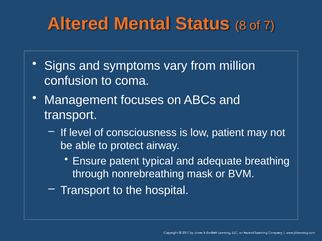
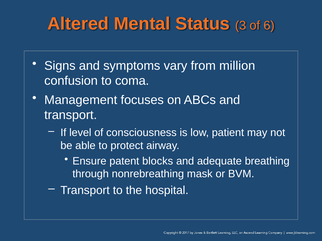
8: 8 -> 3 (241, 25)
7: 7 -> 6 (269, 25)
typical: typical -> blocks (158, 161)
